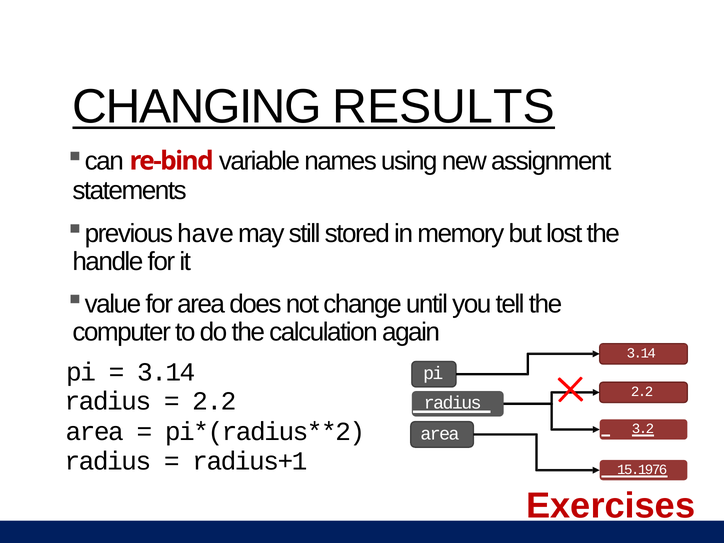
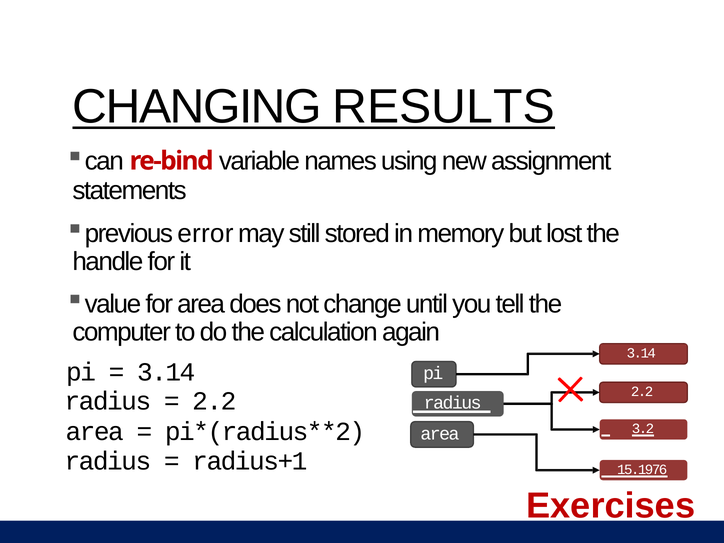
have: have -> error (205, 233)
